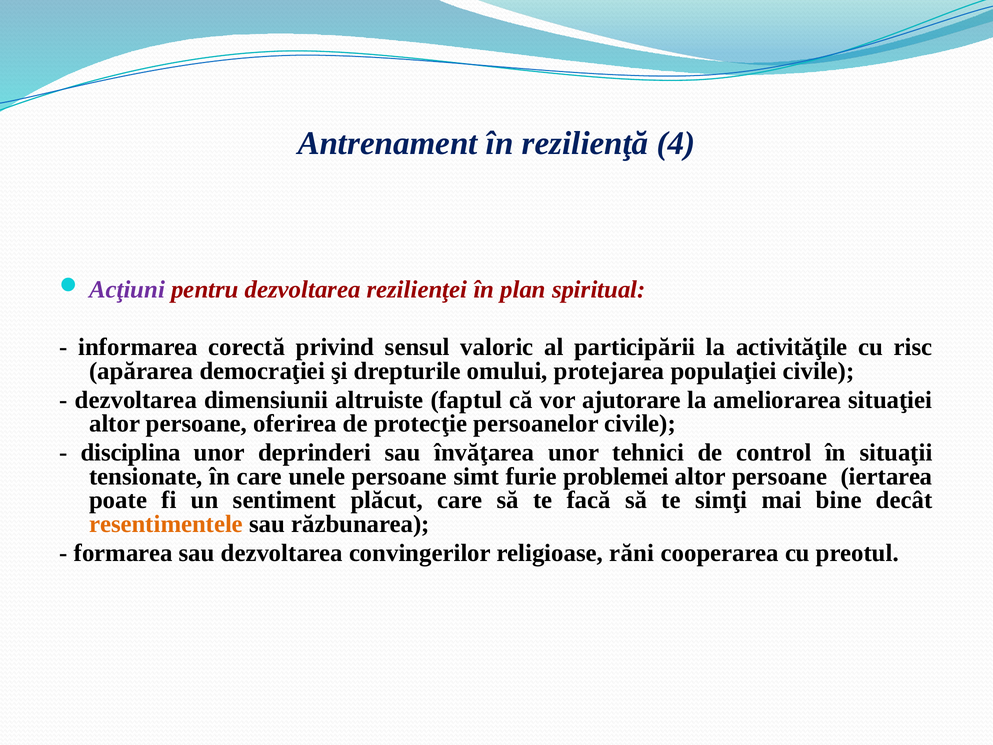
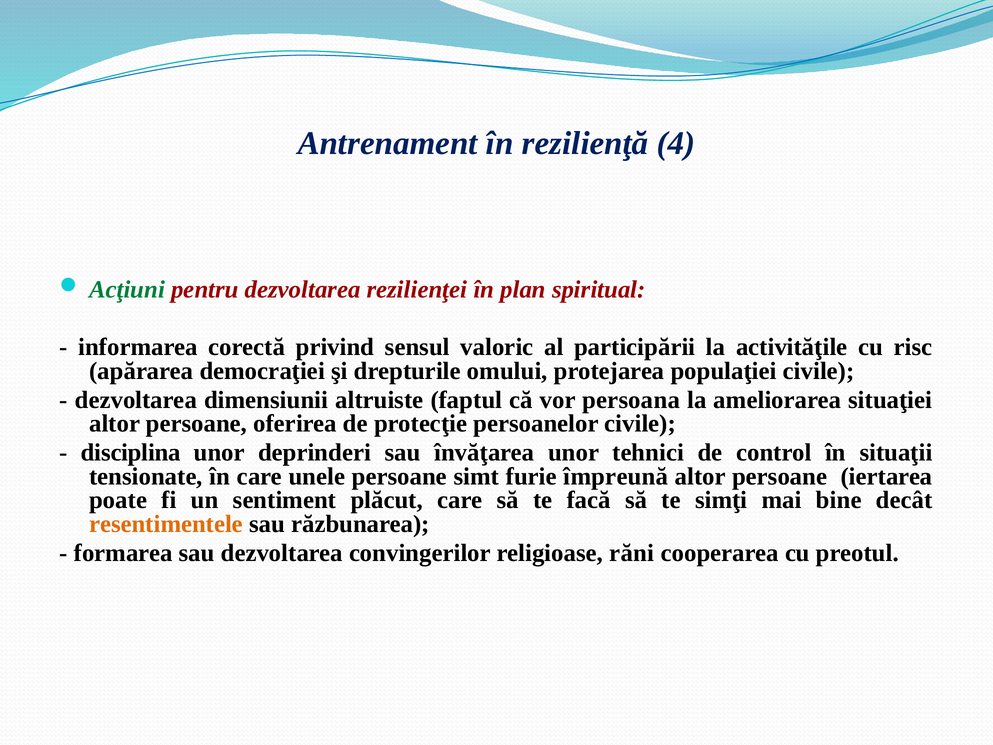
Acţiuni colour: purple -> green (127, 289)
ajutorare: ajutorare -> persoana (631, 400)
problemei: problemei -> împreună (616, 476)
